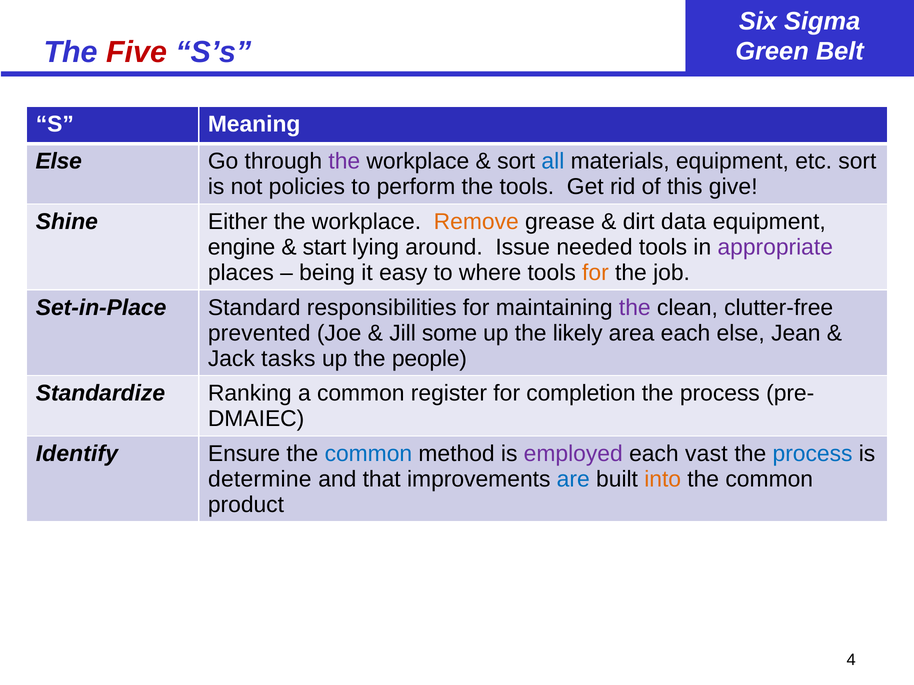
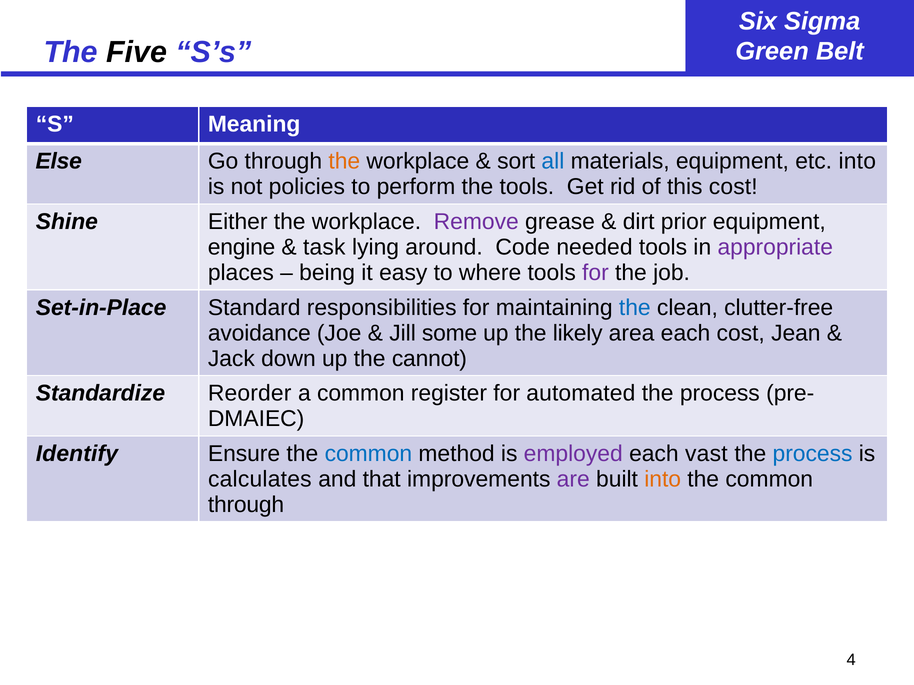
Five colour: red -> black (137, 52)
the colour: purple -> orange (344, 161)
etc sort: sort -> into (857, 161)
this give: give -> cost (733, 187)
Remove colour: orange -> purple (476, 222)
data: data -> prior (684, 222)
start: start -> task (324, 247)
Issue: Issue -> Code (523, 247)
for colour: orange -> purple (595, 273)
the colour: purple -> blue (635, 308)
prevented: prevented -> avoidance (259, 333)
each else: else -> cost (741, 333)
tasks: tasks -> down (288, 359)
people: people -> cannot (429, 359)
Ranking: Ranking -> Reorder (250, 394)
completion: completion -> automated (581, 394)
determine: determine -> calculates (260, 480)
are colour: blue -> purple (573, 480)
product: product -> through (246, 505)
